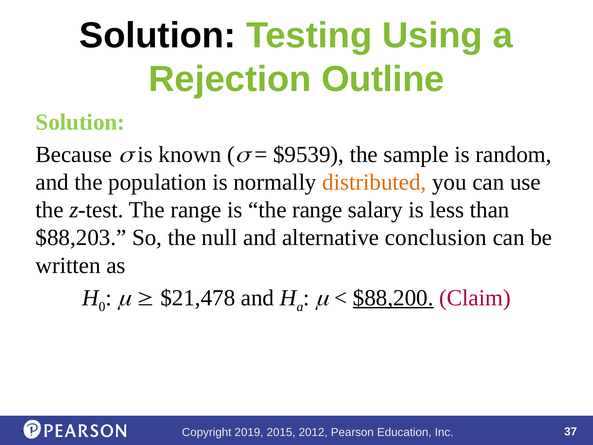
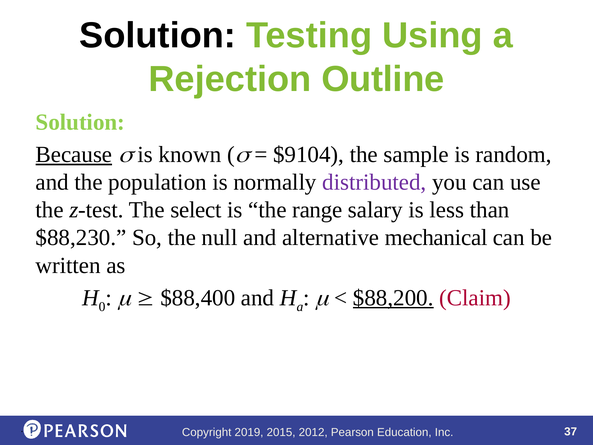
Because underline: none -> present (74, 155)
$9539: $9539 -> $9104 (309, 155)
distributed colour: orange -> purple (374, 182)
z-test The range: range -> select (196, 210)
$88,203: $88,203 -> $88,230 (81, 238)
conclusion: conclusion -> mechanical (436, 238)
$21,478: $21,478 -> $88,400 (198, 298)
